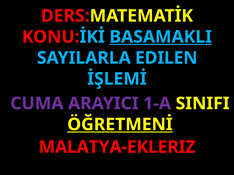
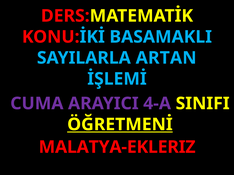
BASAMAKLI underline: present -> none (161, 37)
EDILEN: EDILEN -> ARTAN (166, 58)
1-A: 1-A -> 4-A (157, 104)
